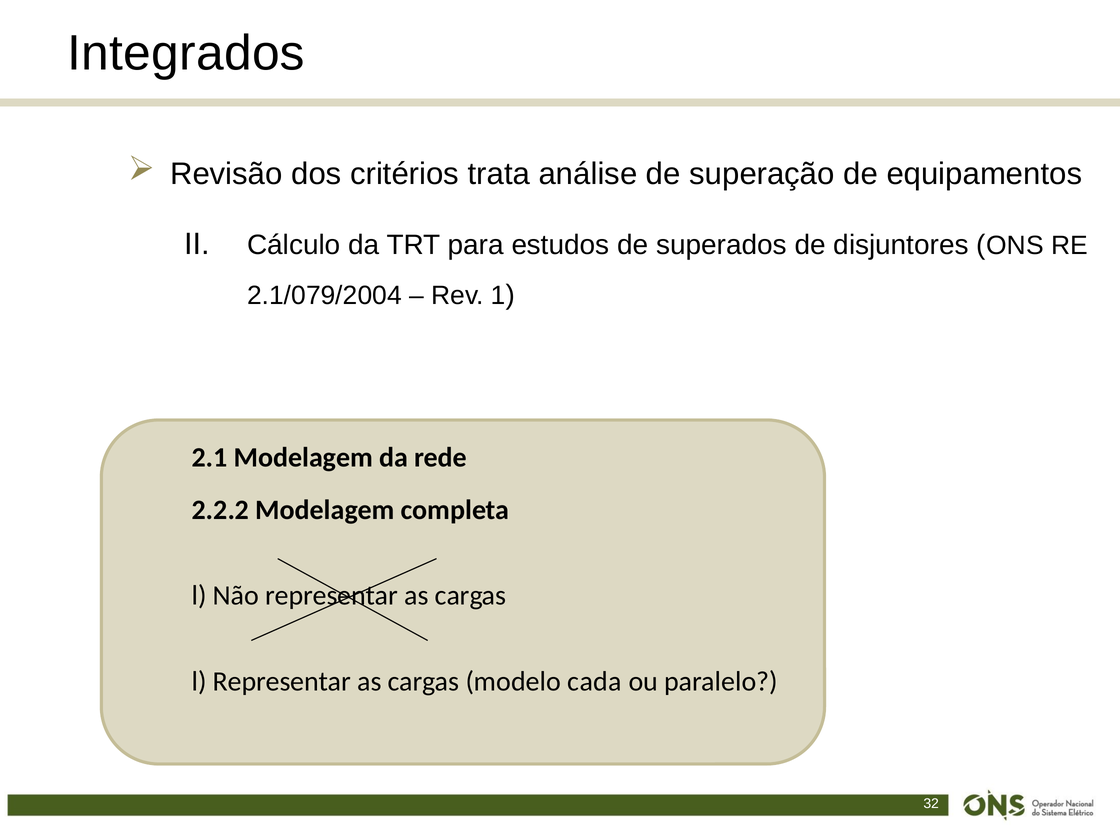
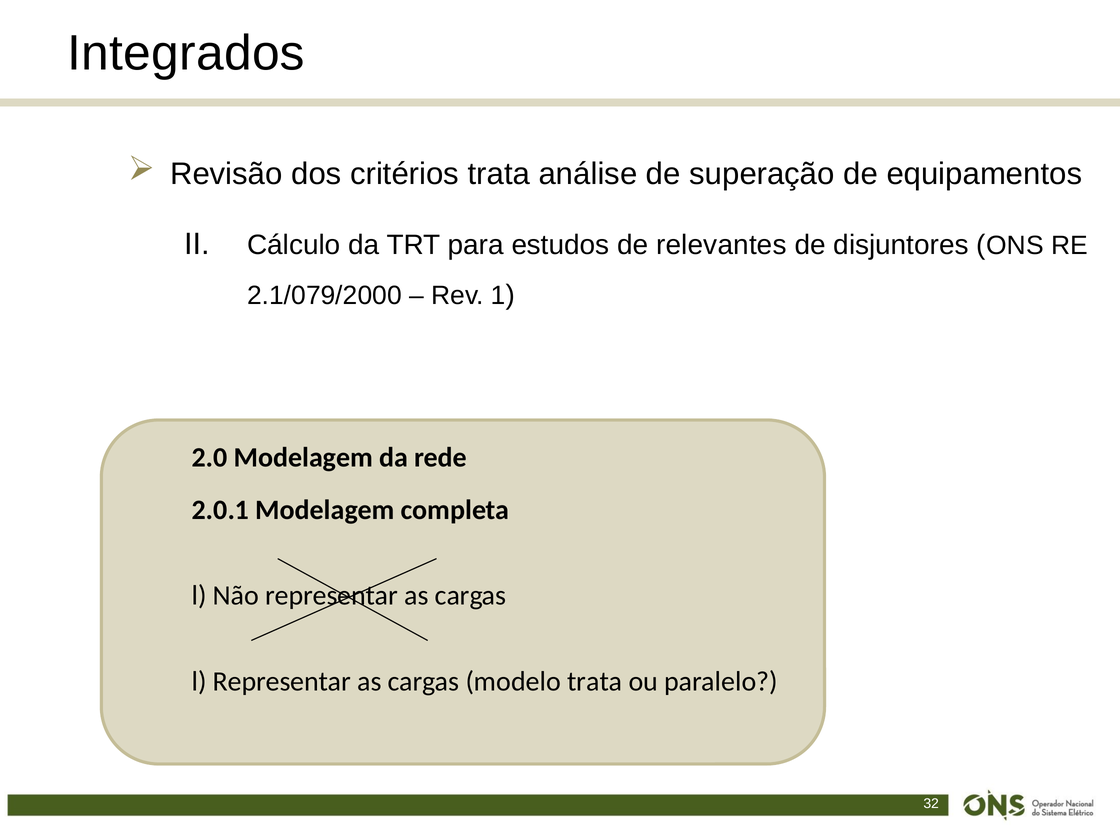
superados: superados -> relevantes (721, 245)
2.1/079/2004: 2.1/079/2004 -> 2.1/079/2000 (324, 296)
2.1: 2.1 -> 2.0 (210, 458)
2.2.2: 2.2.2 -> 2.0.1 (220, 510)
modelo cada: cada -> trata (595, 682)
